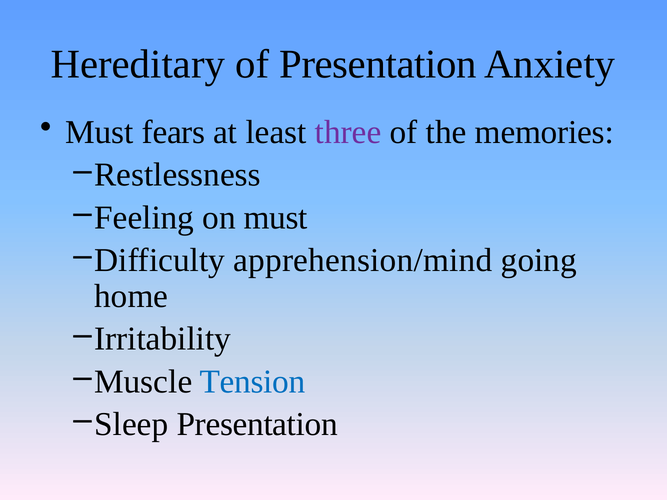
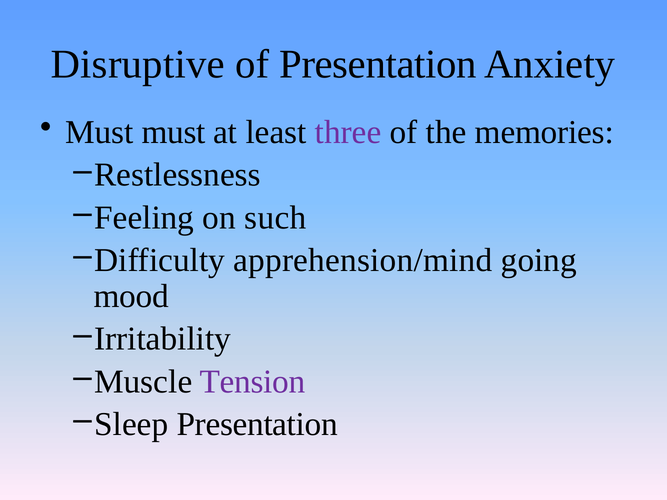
Hereditary: Hereditary -> Disruptive (138, 65)
Must fears: fears -> must (174, 132)
on must: must -> such (275, 218)
home: home -> mood (131, 296)
Tension colour: blue -> purple (253, 382)
